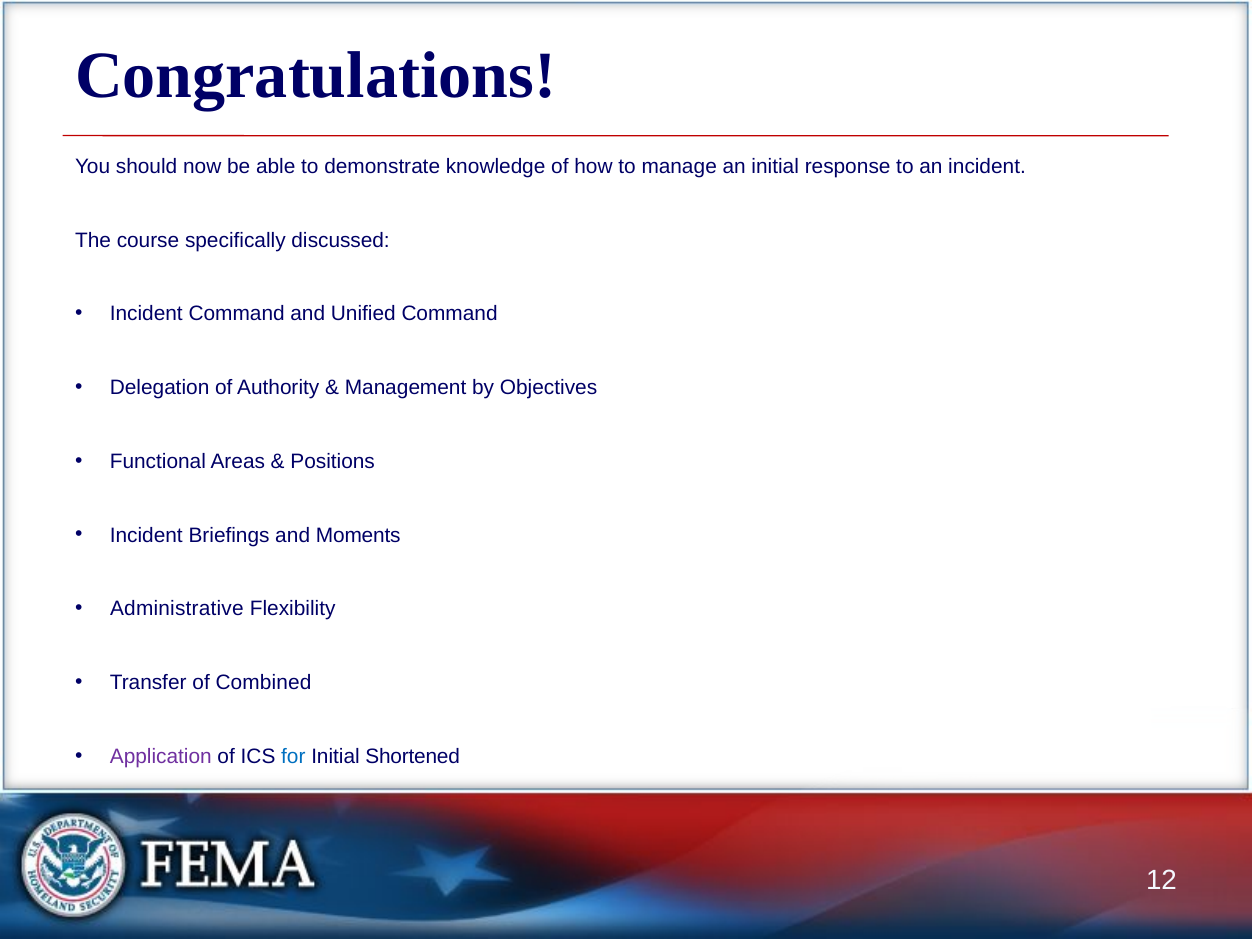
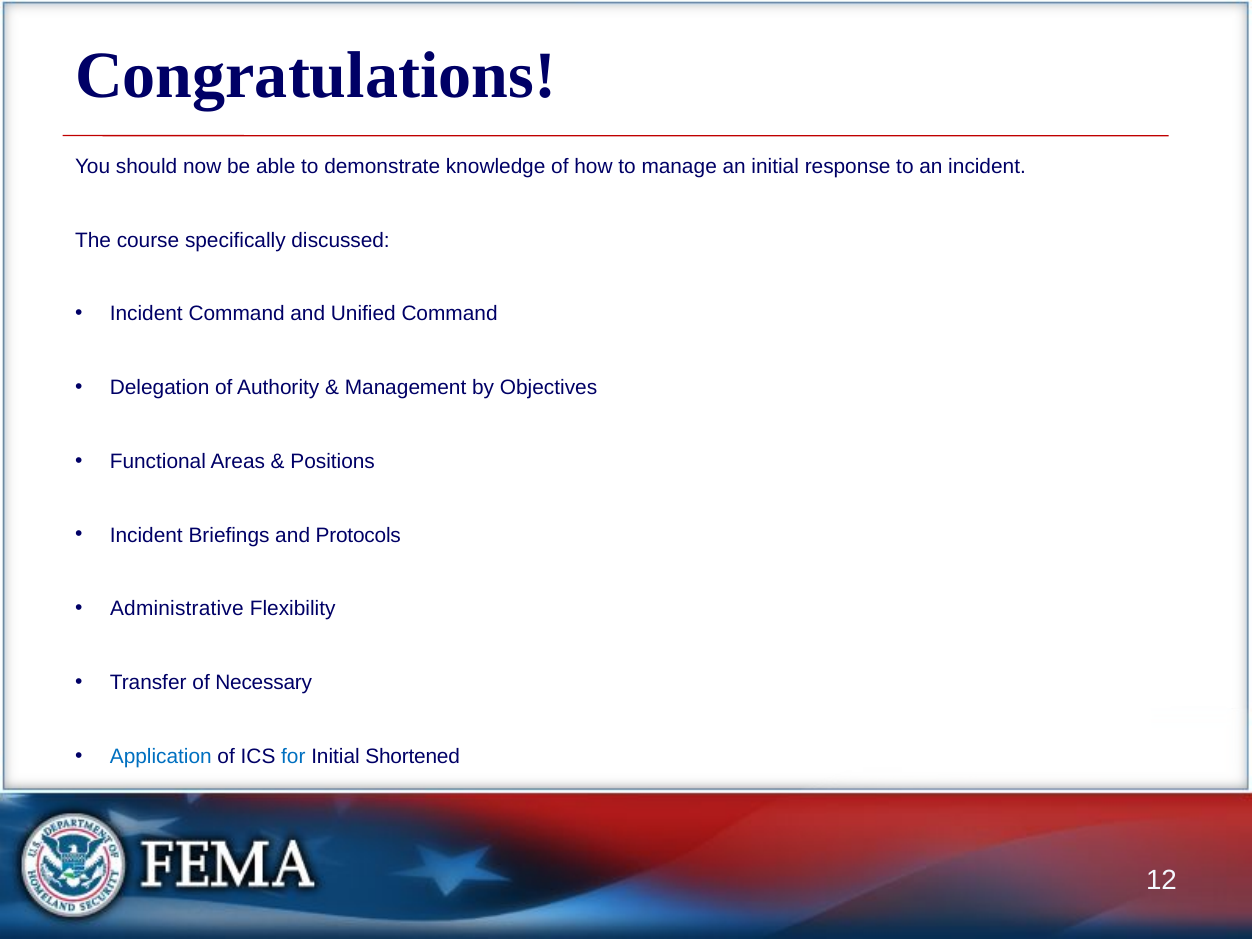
Moments: Moments -> Protocols (358, 535)
Combined: Combined -> Necessary (264, 683)
Application colour: purple -> blue (161, 756)
